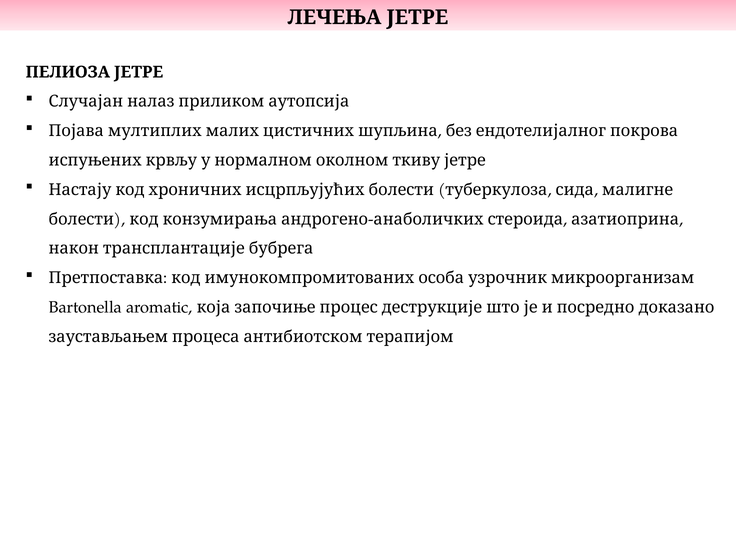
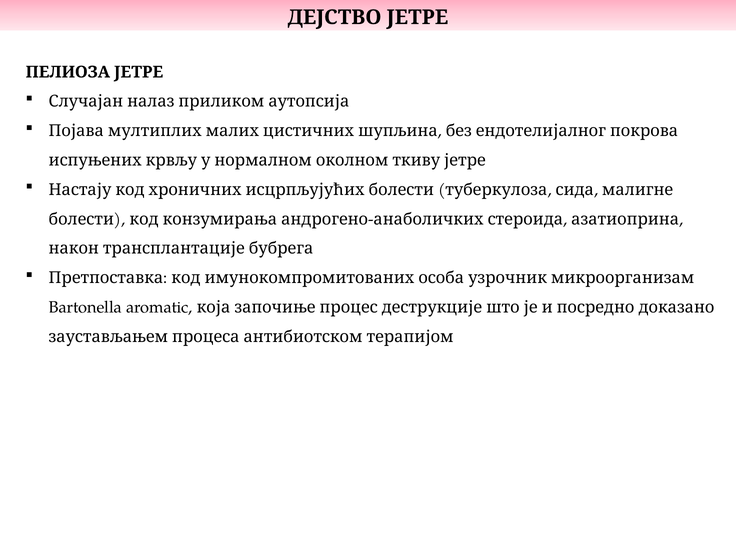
ЛЕЧЕЊА: ЛЕЧЕЊА -> ДЕЈСТВО (334, 17)
